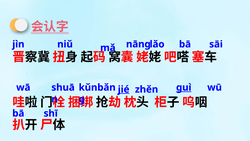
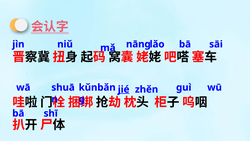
guì underline: present -> none (184, 87)
